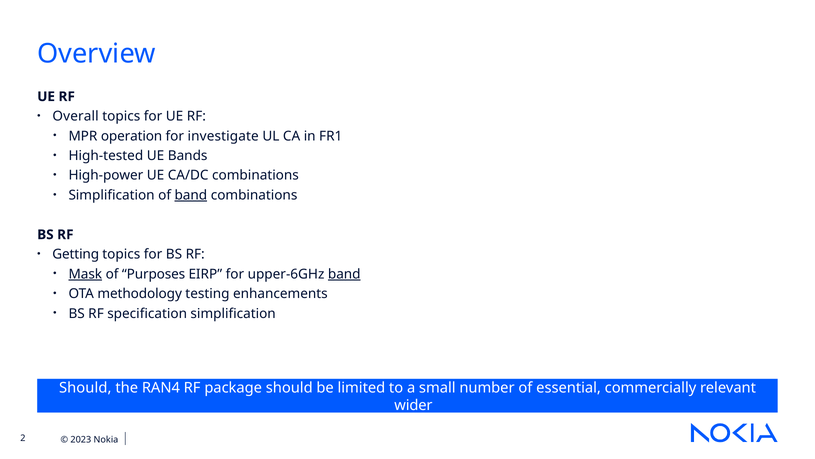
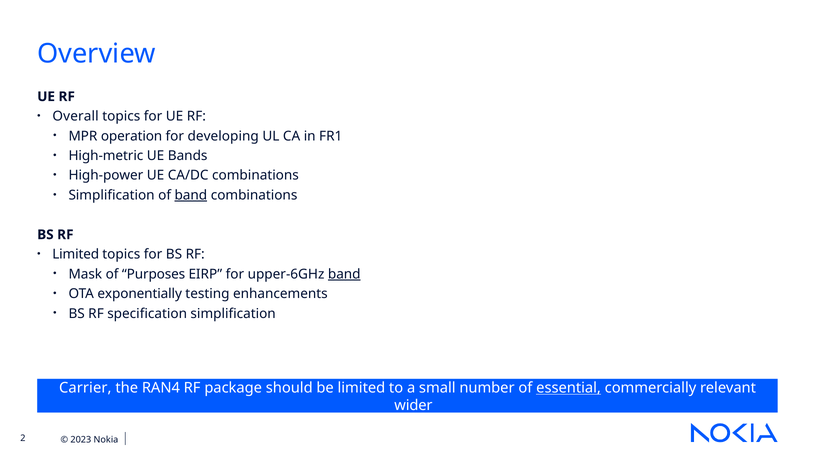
investigate: investigate -> developing (223, 136)
High-tested: High-tested -> High-metric (106, 156)
Getting: Getting -> Limited (76, 254)
Mask underline: present -> none (85, 274)
methodology: methodology -> exponentially (140, 294)
Should: Should -> Carrier (85, 387)
essential underline: none -> present (569, 387)
